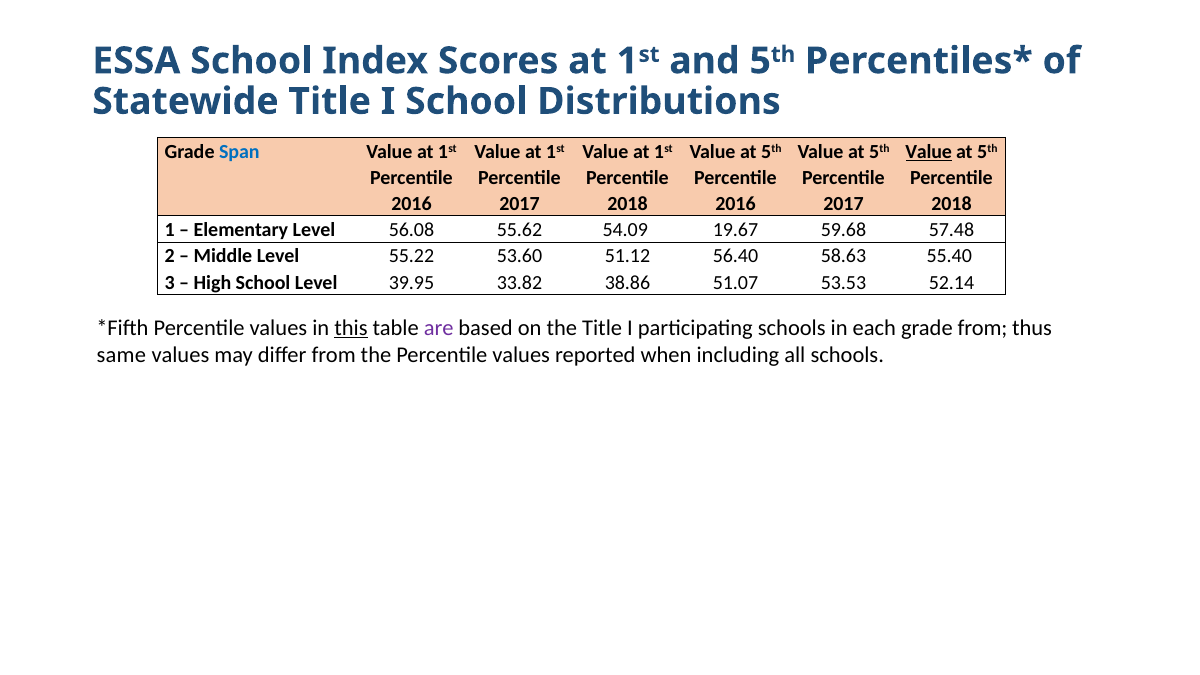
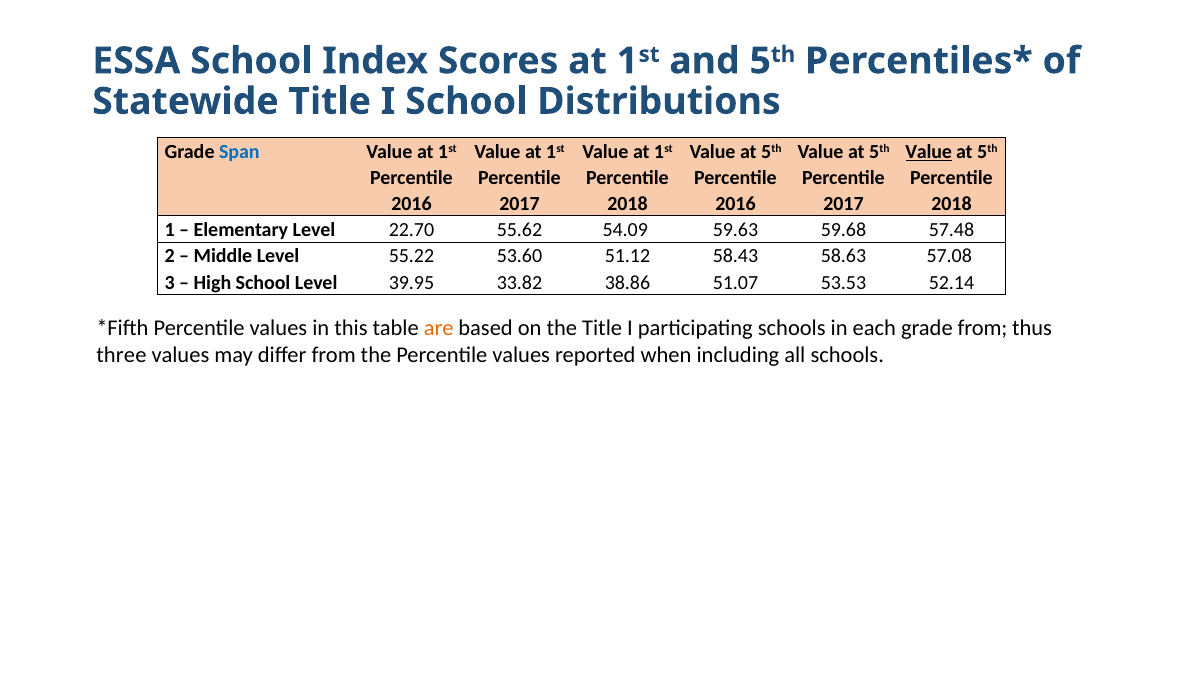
56.08: 56.08 -> 22.70 (412, 230)
19.67: 19.67 -> 59.63 (736, 230)
56.40: 56.40 -> 58.43 (736, 256)
55.40: 55.40 -> 57.08 (949, 256)
this underline: present -> none (351, 328)
are colour: purple -> orange (439, 328)
same: same -> three (121, 355)
